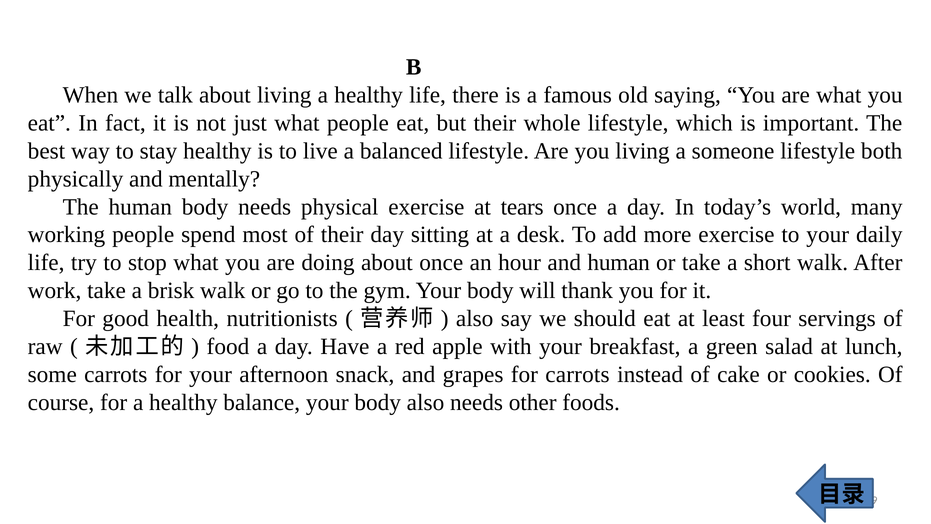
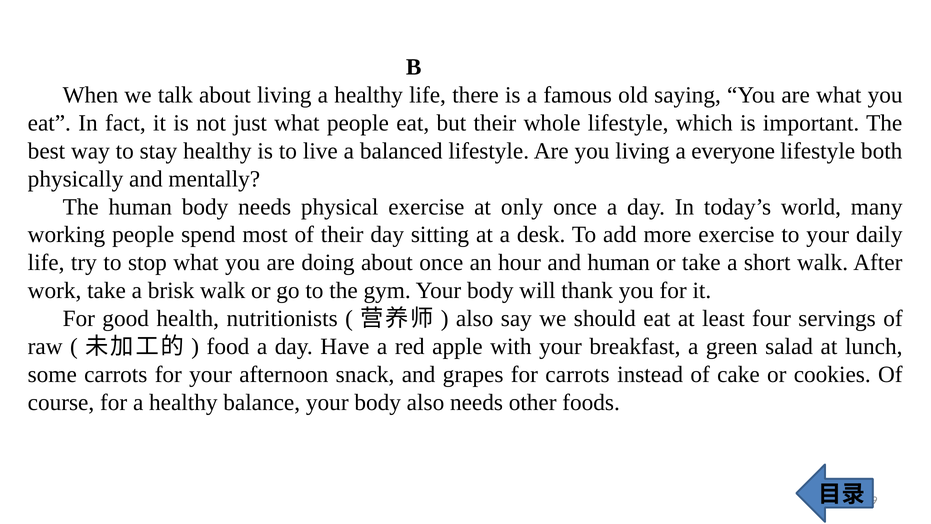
someone: someone -> everyone (733, 151)
tears: tears -> only (522, 207)
